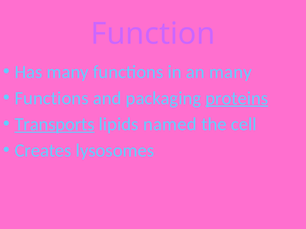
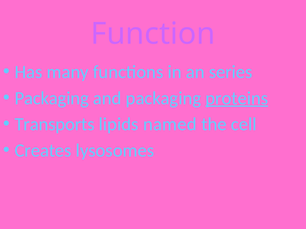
an many: many -> series (231, 72)
Functions: Functions -> Packaging (52, 98)
Transports underline: present -> none (55, 125)
